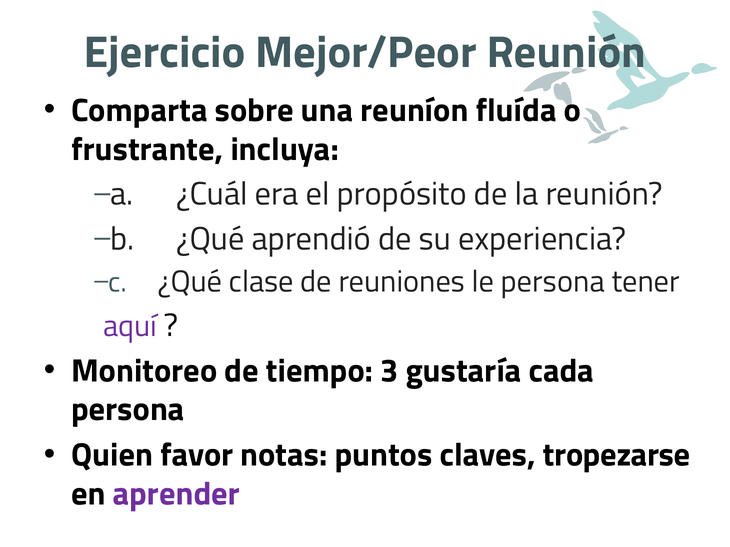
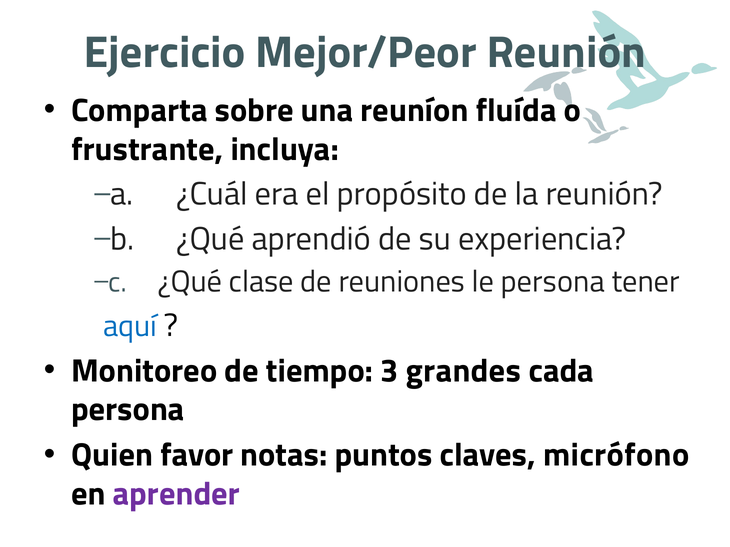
aquí colour: purple -> blue (130, 326)
gustaría: gustaría -> grandes (463, 371)
tropezarse: tropezarse -> micrófono (616, 456)
